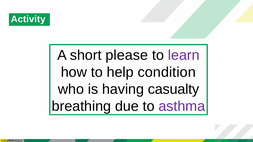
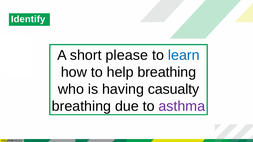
Activity: Activity -> Identify (28, 19)
learn colour: purple -> blue (184, 55)
help condition: condition -> breathing (167, 72)
